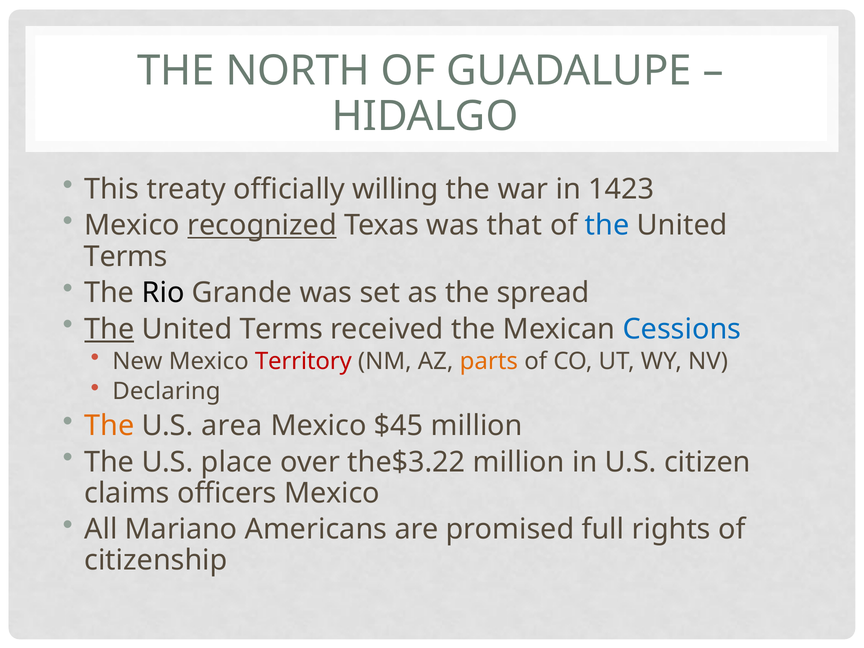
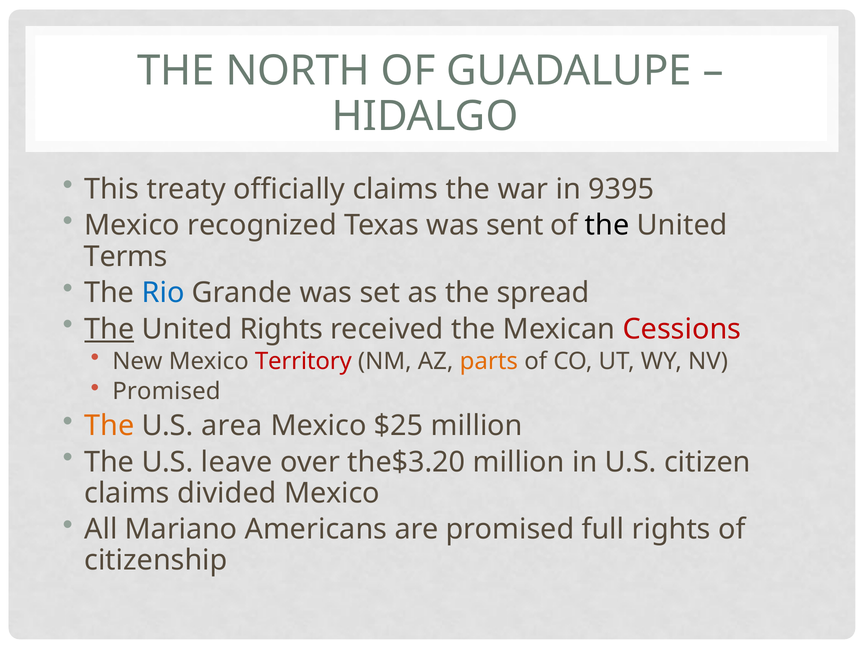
officially willing: willing -> claims (395, 189)
1423: 1423 -> 9395 (621, 189)
recognized underline: present -> none (262, 225)
that: that -> sent (515, 225)
the colour: blue -> black (607, 225)
Rio colour: black -> blue (163, 293)
Terms: Terms -> Rights (281, 329)
Cessions colour: blue -> red (682, 329)
Declaring: Declaring -> Promised (166, 391)
$45: $45 -> $25 (399, 426)
place: place -> leave (237, 462)
the$3.22: the$3.22 -> the$3.20 (406, 462)
officers: officers -> divided (227, 493)
